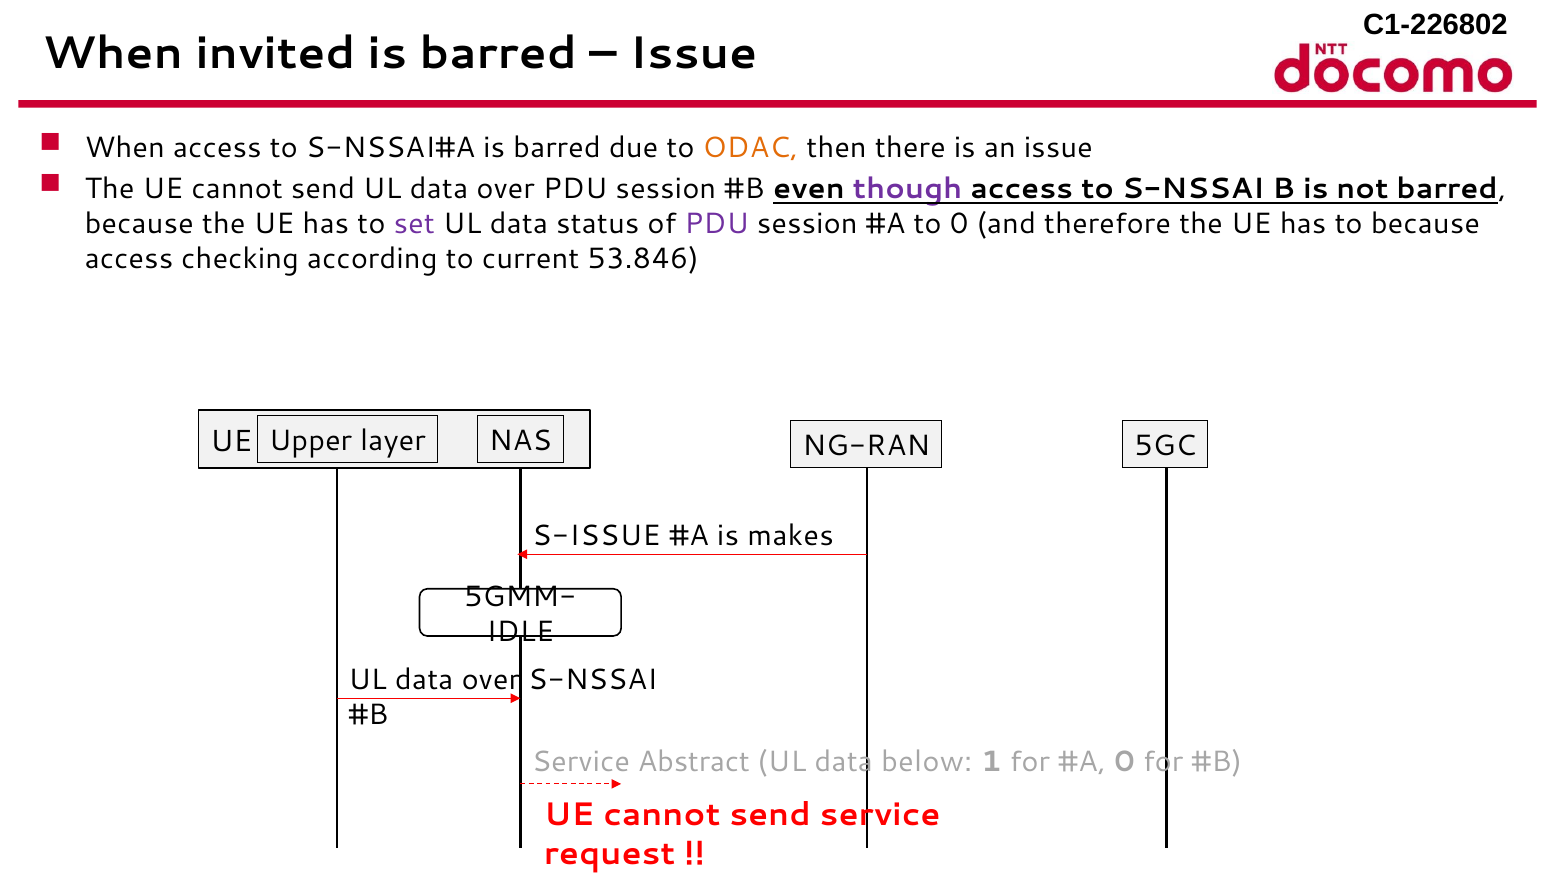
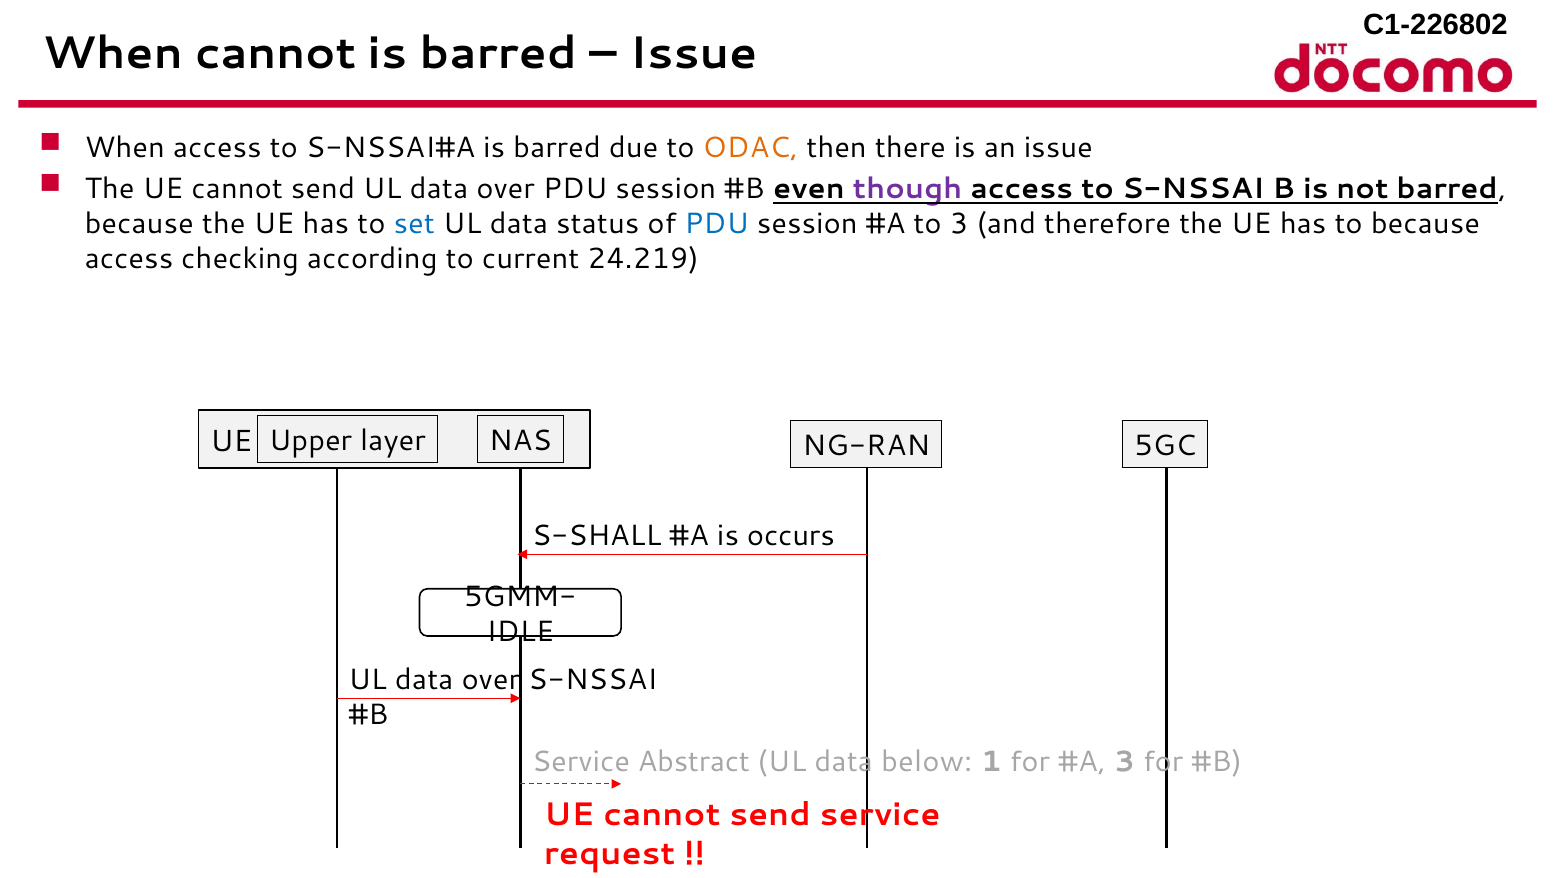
When invited: invited -> cannot (276, 54)
set colour: purple -> blue (414, 224)
PDU colour: purple -> blue (717, 224)
to 0: 0 -> 3 (959, 224)
53.846: 53.846 -> 24.219 (643, 259)
S-ISSUE: S-ISSUE -> S-SHALL (597, 536)
makes: makes -> occurs (791, 536)
0: 0 -> 3 (1125, 762)
